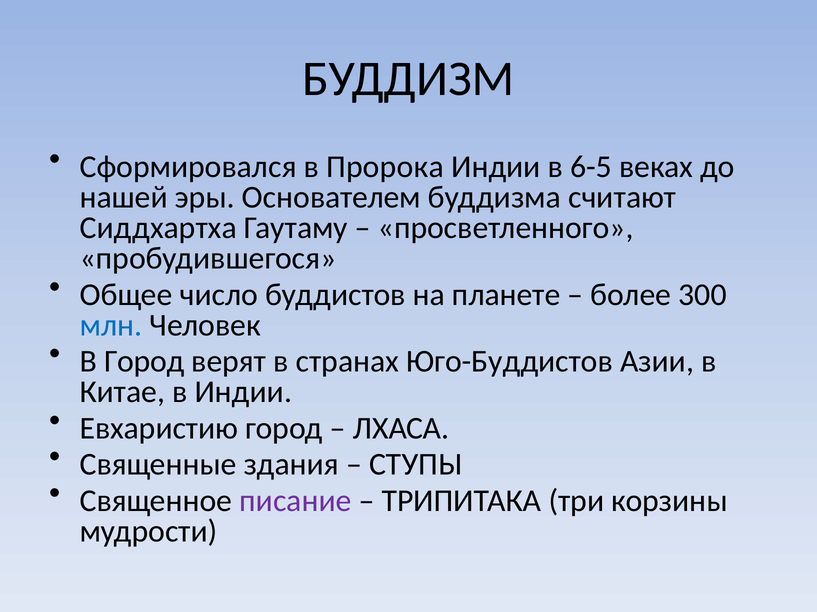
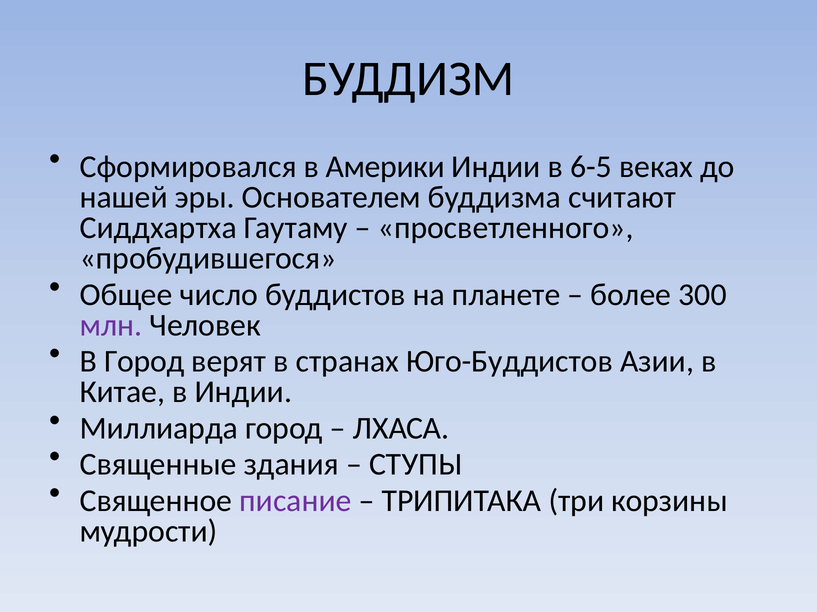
Пророка: Пророка -> Америки (385, 167)
млн colour: blue -> purple (111, 326)
Евхаристию: Евхаристию -> Миллиарда (159, 429)
